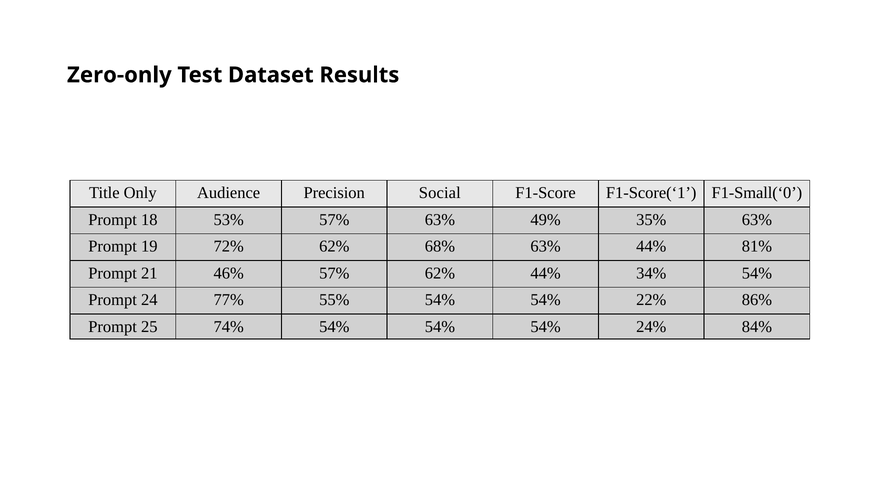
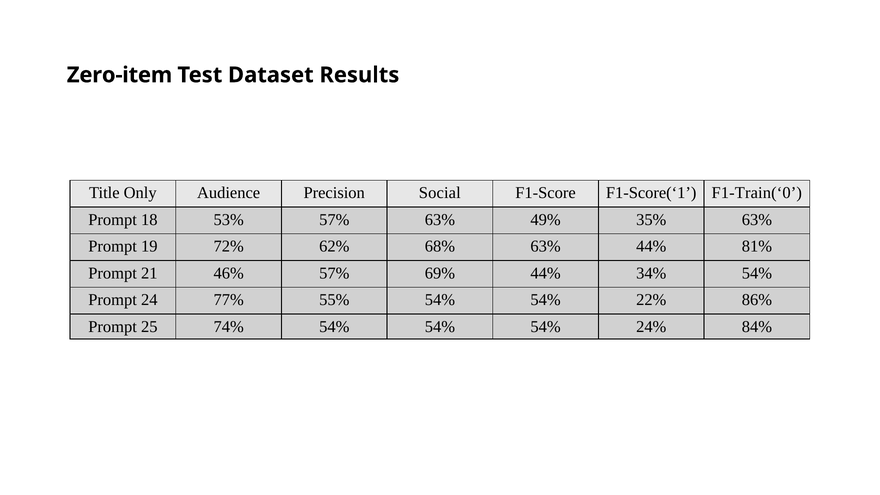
Zero-only: Zero-only -> Zero-item (120, 75)
F1-Small(‘0: F1-Small(‘0 -> F1-Train(‘0 (757, 193)
57% 62%: 62% -> 69% (440, 273)
